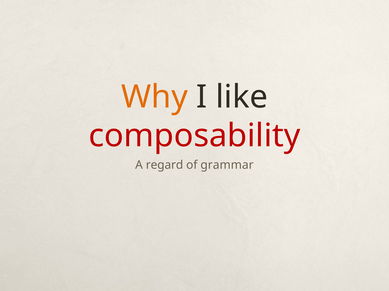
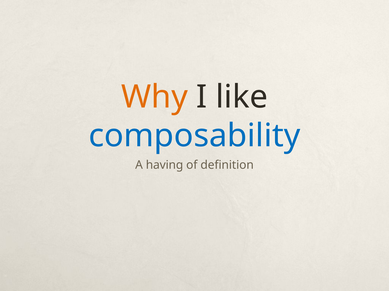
composability colour: red -> blue (194, 136)
regard: regard -> having (165, 165)
grammar: grammar -> definition (227, 165)
